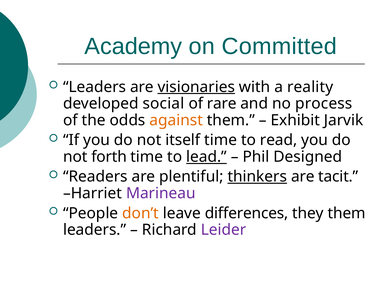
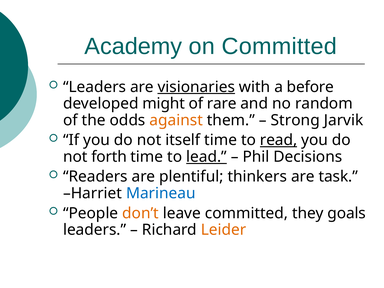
reality: reality -> before (310, 87)
social: social -> might (164, 104)
process: process -> random (324, 104)
Exhibit: Exhibit -> Strong (295, 120)
read underline: none -> present (279, 140)
Designed: Designed -> Decisions (308, 157)
thinkers underline: present -> none (257, 177)
tacit: tacit -> task (338, 177)
Marineau colour: purple -> blue (161, 193)
leave differences: differences -> committed (246, 213)
they them: them -> goals (347, 213)
Leider colour: purple -> orange (224, 230)
